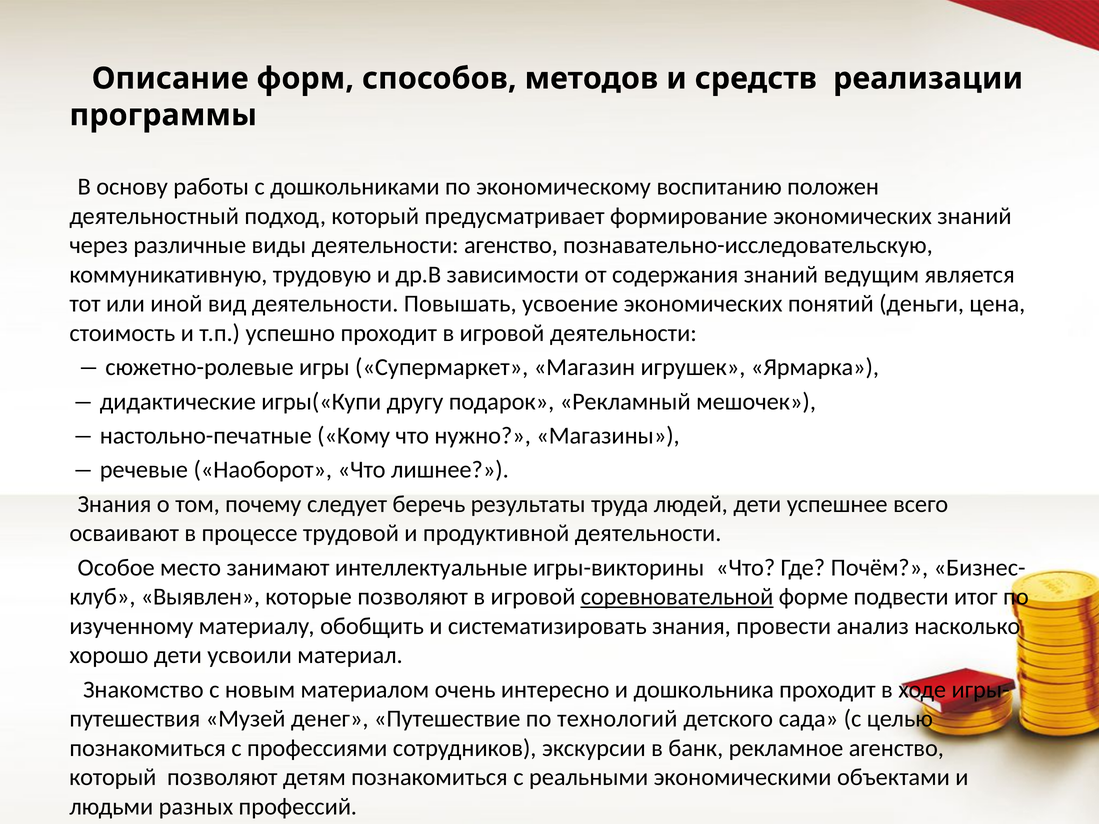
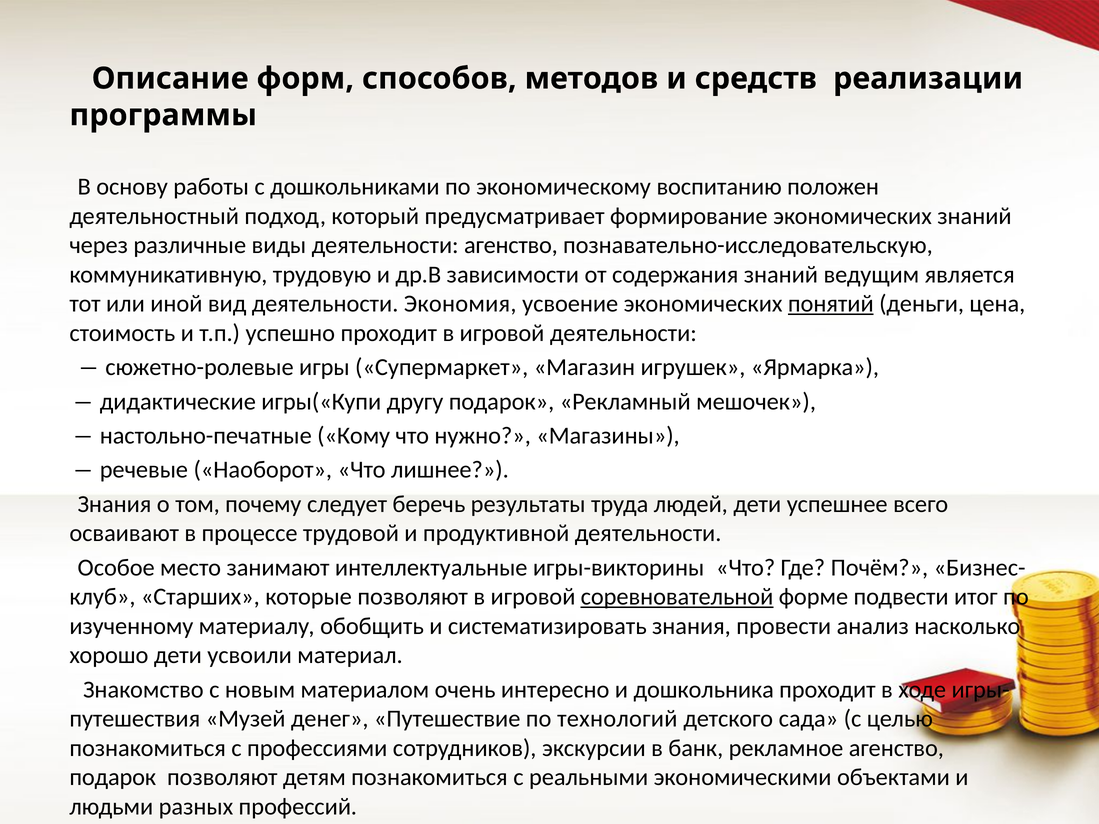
Повышать: Повышать -> Экономия (460, 304)
понятий underline: none -> present (831, 304)
Выявлен: Выявлен -> Старших (200, 597)
который: который -> подарок (113, 778)
